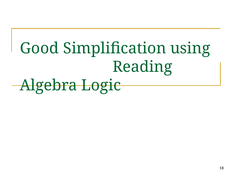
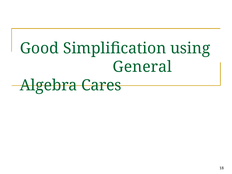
Reading: Reading -> General (142, 67)
Logic: Logic -> Cares (101, 85)
